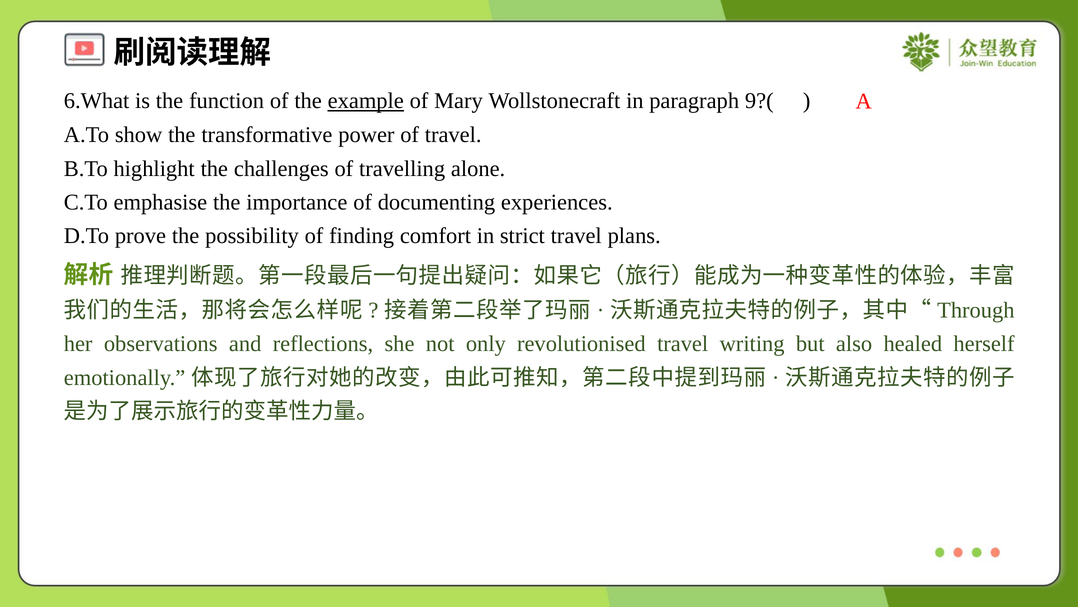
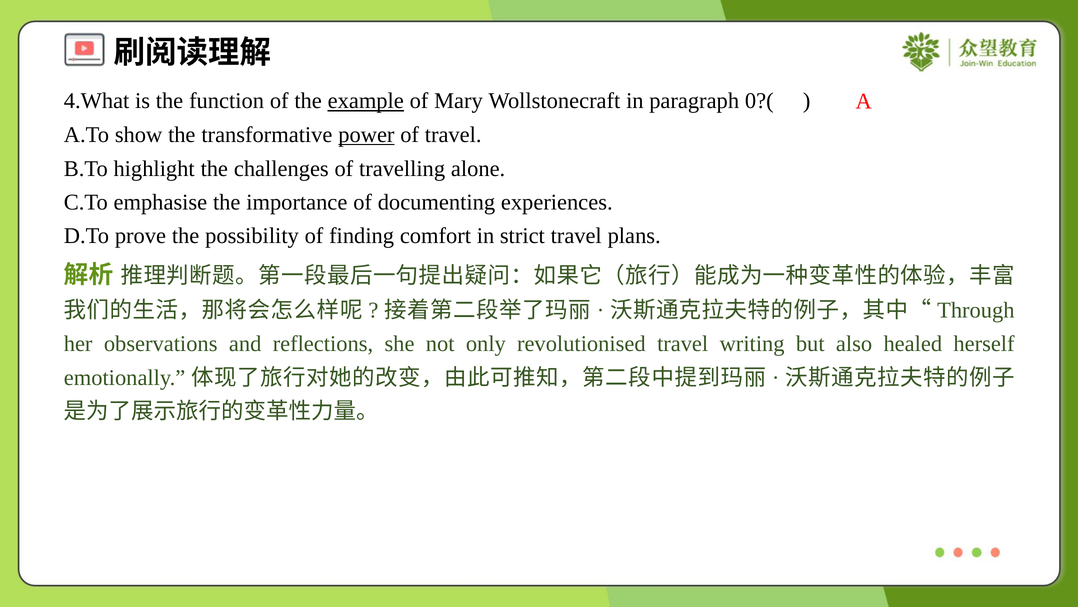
6.What: 6.What -> 4.What (97, 101)
9?(: 9?( -> 0?( (759, 101)
power underline: none -> present (366, 135)
